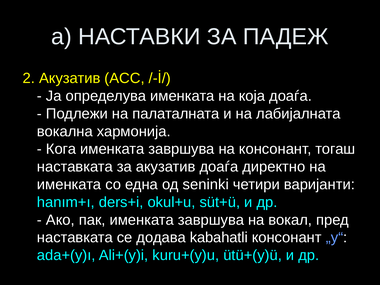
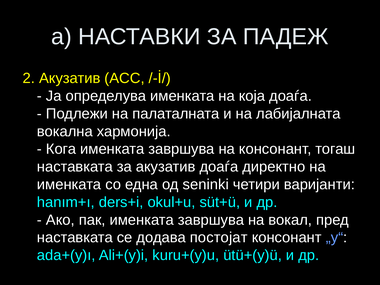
kabahatli: kabahatli -> постојат (219, 238)
